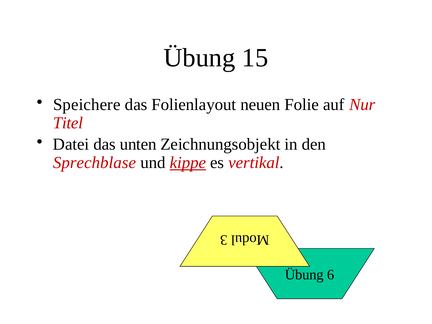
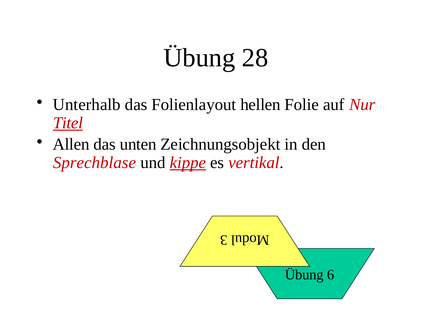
15: 15 -> 28 (255, 58)
Speichere: Speichere -> Unterhalb (87, 105)
neuen: neuen -> hellen (260, 105)
Titel underline: none -> present (68, 123)
Datei: Datei -> Allen (71, 144)
